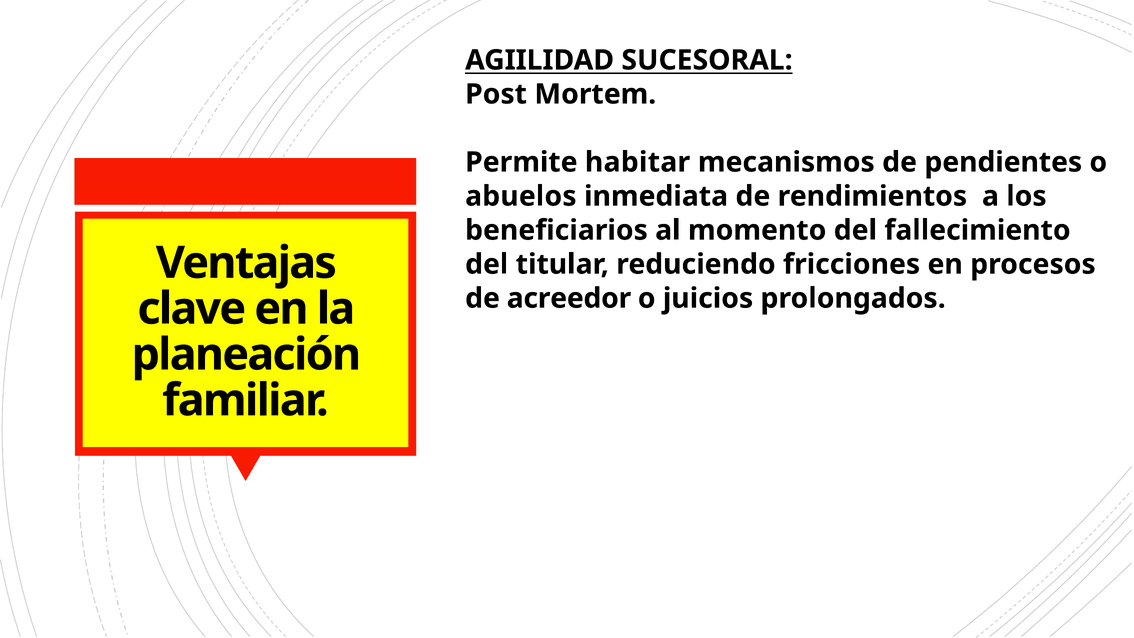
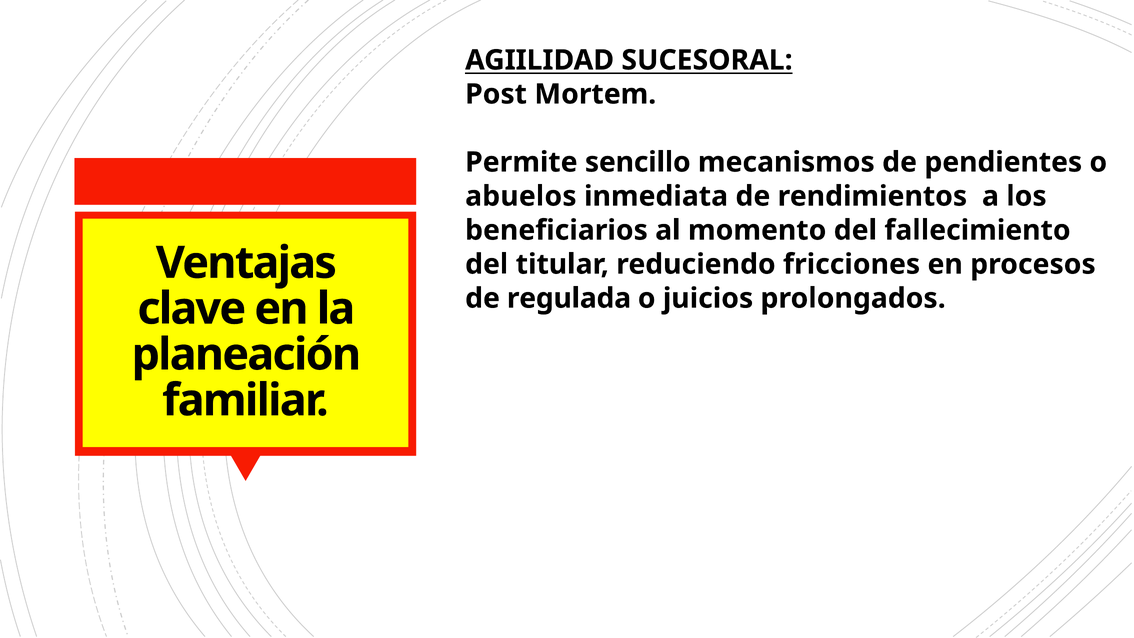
habitar: habitar -> sencillo (638, 162)
acreedor: acreedor -> regulada (569, 298)
